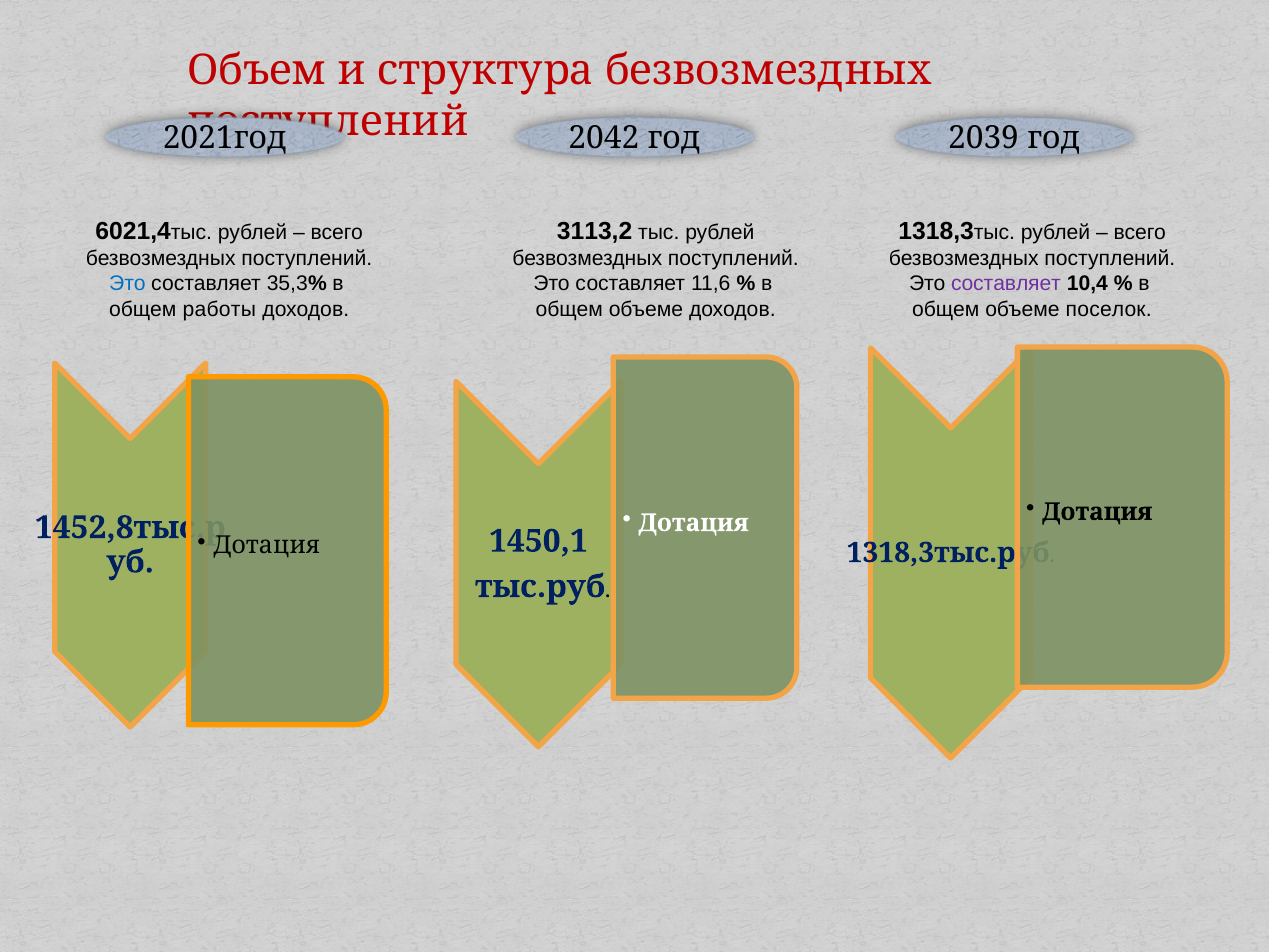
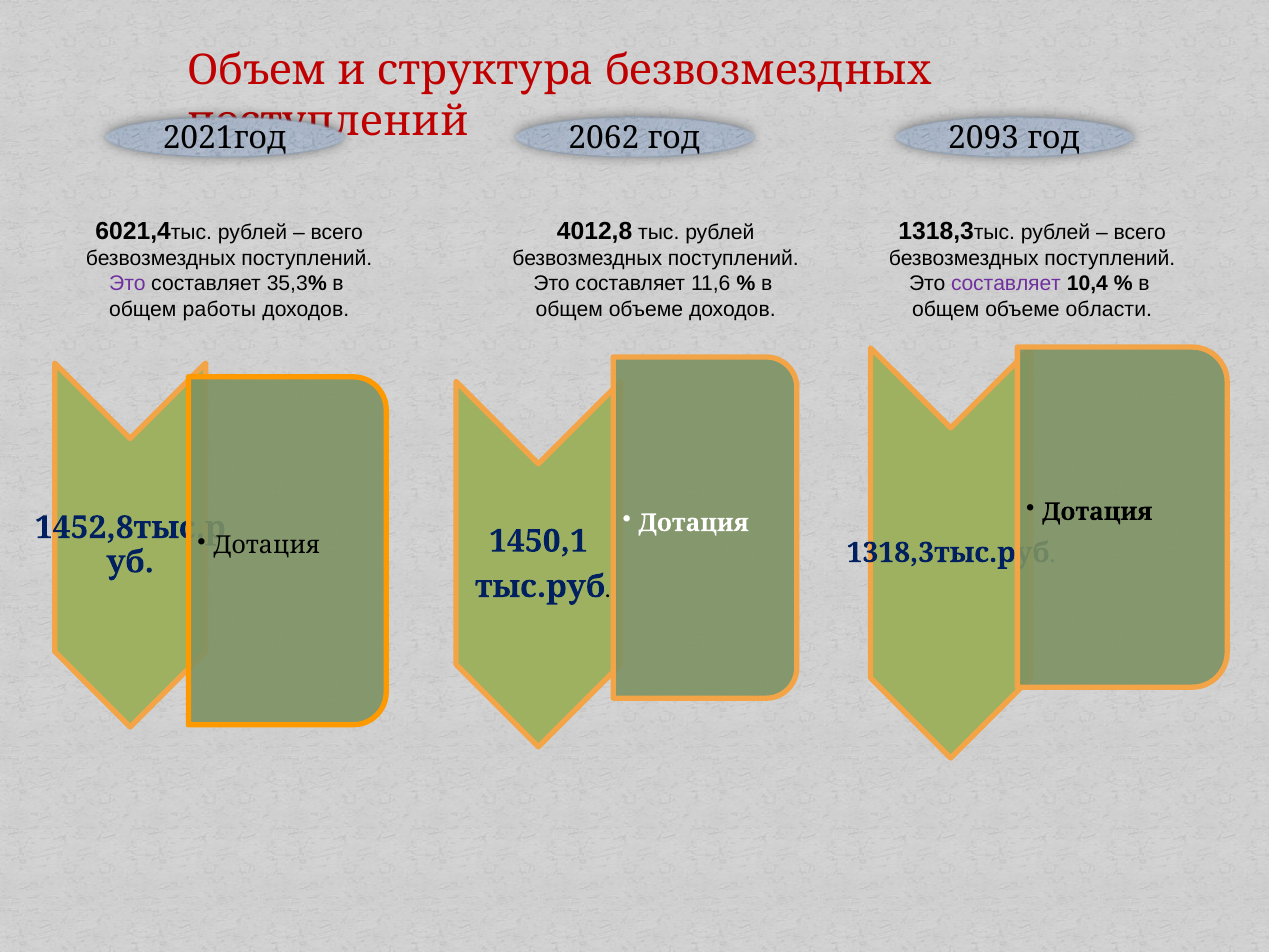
2042: 2042 -> 2062 (604, 138)
2039: 2039 -> 2093 (984, 138)
3113,2: 3113,2 -> 4012,8 (595, 231)
Это colour: blue -> purple (127, 284)
поселок: поселок -> области (1109, 309)
